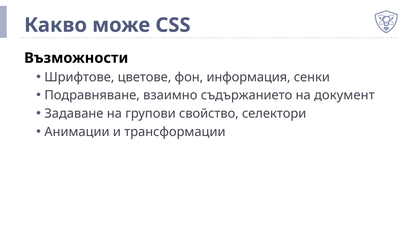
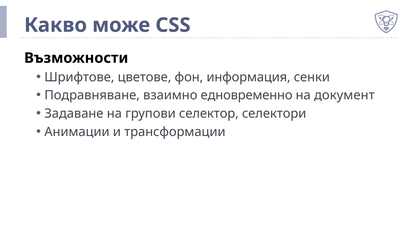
съдържанието: съдържанието -> едновременно (247, 95)
свойство: свойство -> селектор (209, 114)
